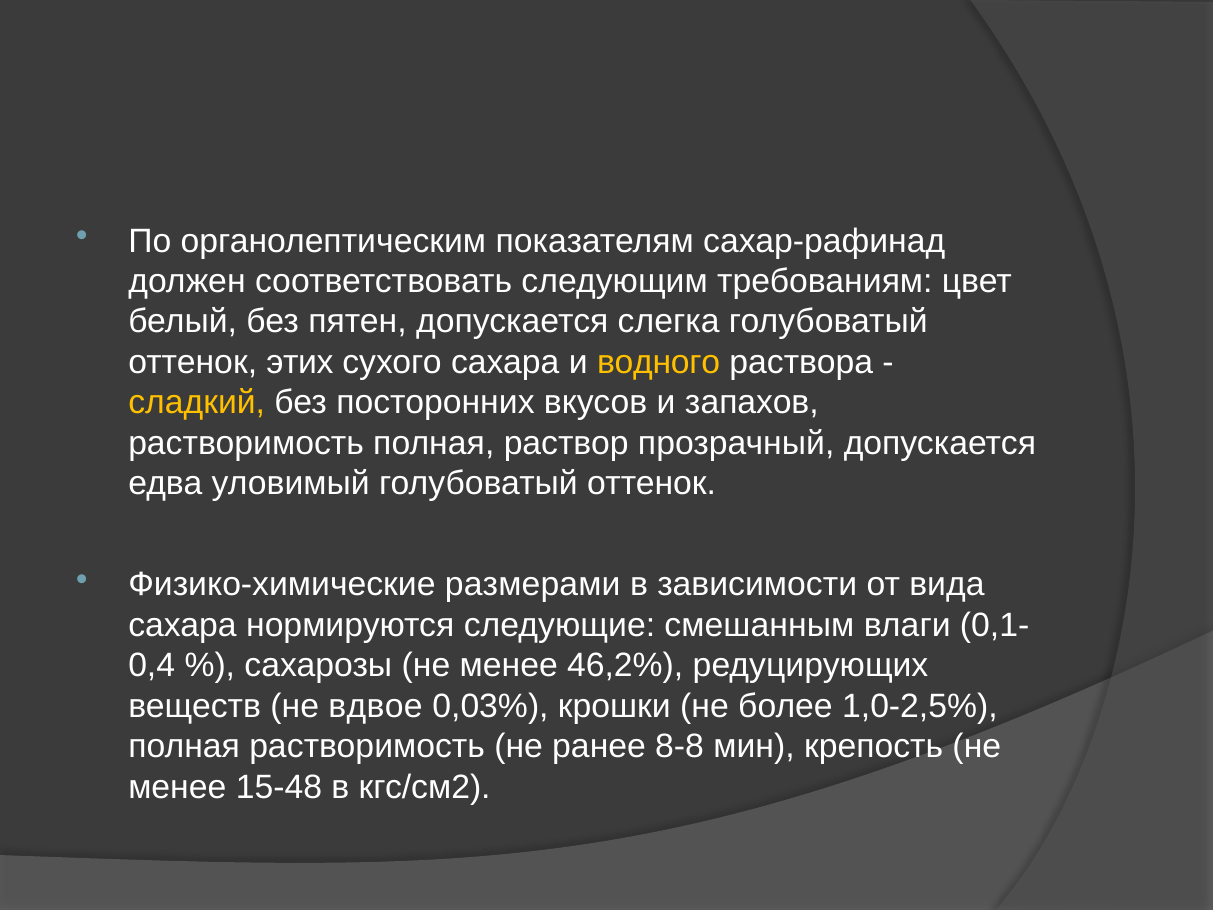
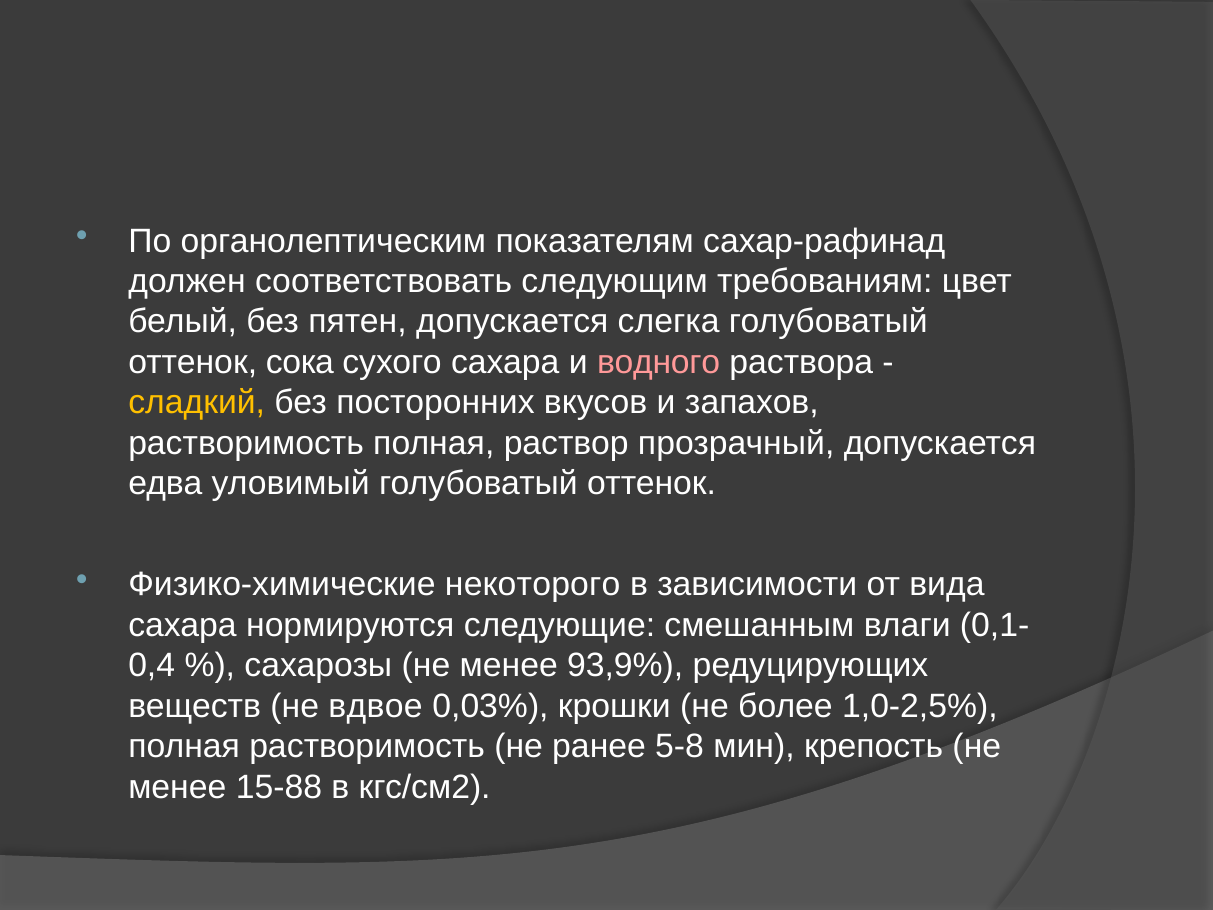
этих: этих -> сока (300, 362)
водного colour: yellow -> pink (659, 362)
размерами: размерами -> некоторого (533, 585)
46,2%: 46,2% -> 93,9% (625, 666)
8-8: 8-8 -> 5-8 (680, 746)
15-48: 15-48 -> 15-88 (279, 787)
